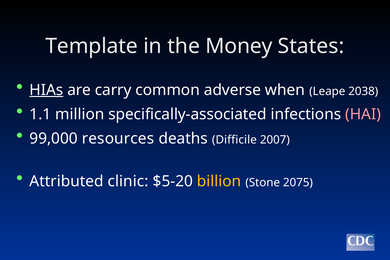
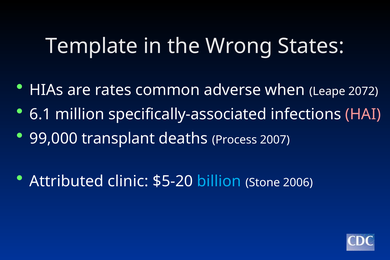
Money: Money -> Wrong (239, 46)
HIAs underline: present -> none (46, 90)
carry: carry -> rates (113, 90)
2038: 2038 -> 2072 (363, 91)
1.1: 1.1 -> 6.1 (40, 114)
resources: resources -> transplant (118, 139)
Difficile: Difficile -> Process (234, 140)
billion colour: yellow -> light blue (219, 181)
2075: 2075 -> 2006 (298, 182)
